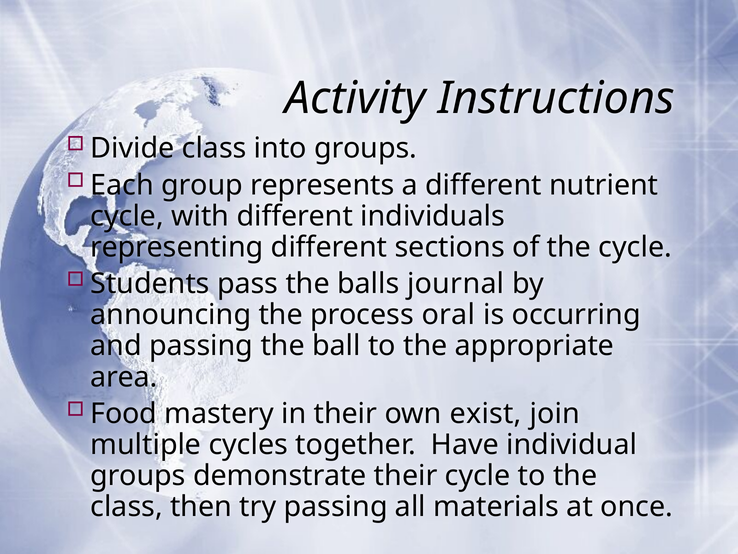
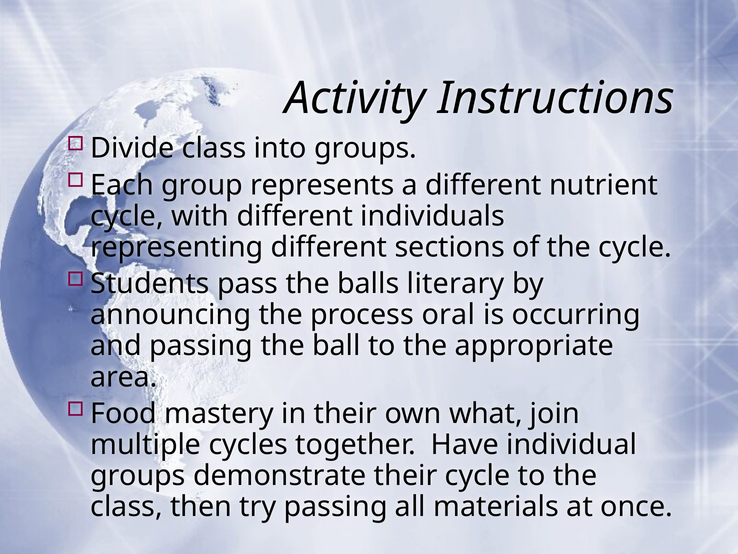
journal: journal -> literary (456, 284)
exist: exist -> what (486, 413)
